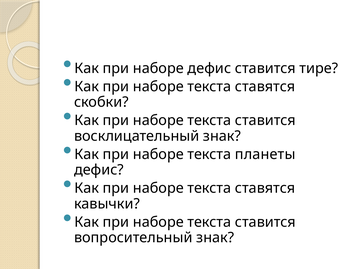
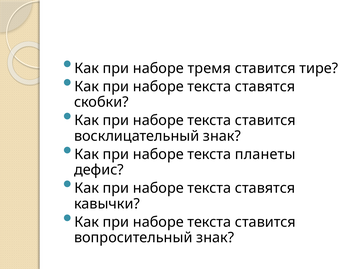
наборе дефис: дефис -> тремя (209, 68)
